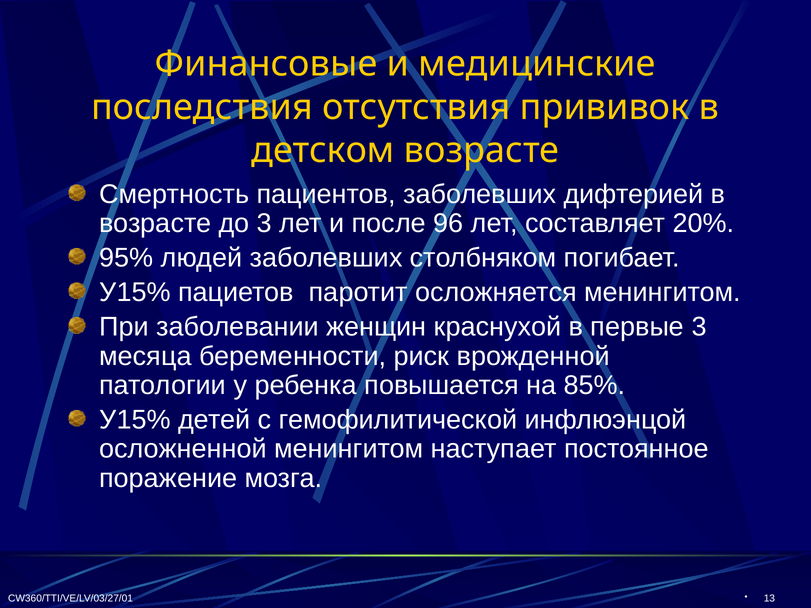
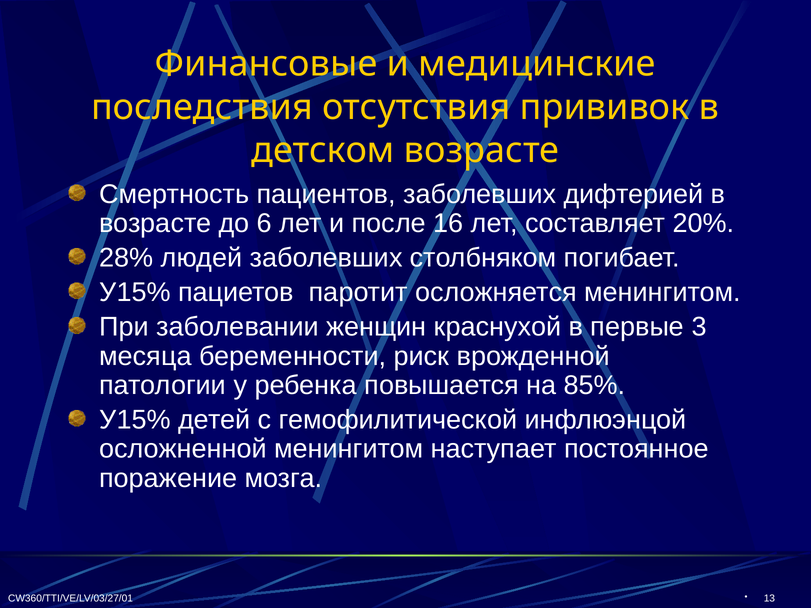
до 3: 3 -> 6 (264, 223)
96: 96 -> 16 (448, 223)
95%: 95% -> 28% (126, 258)
